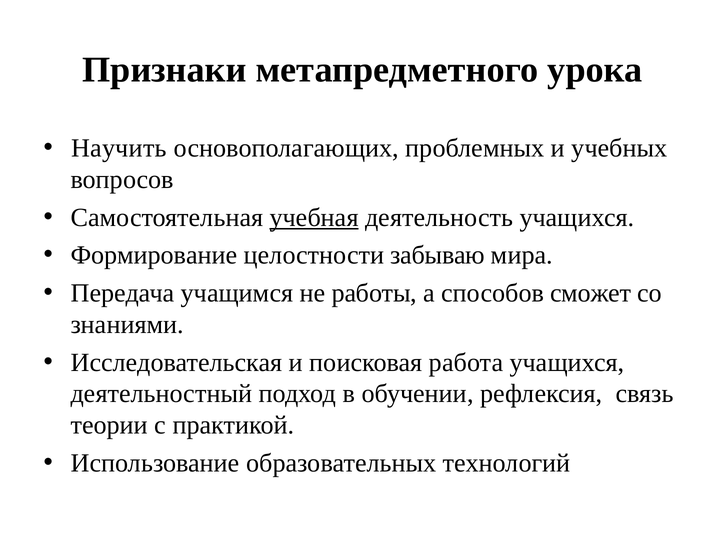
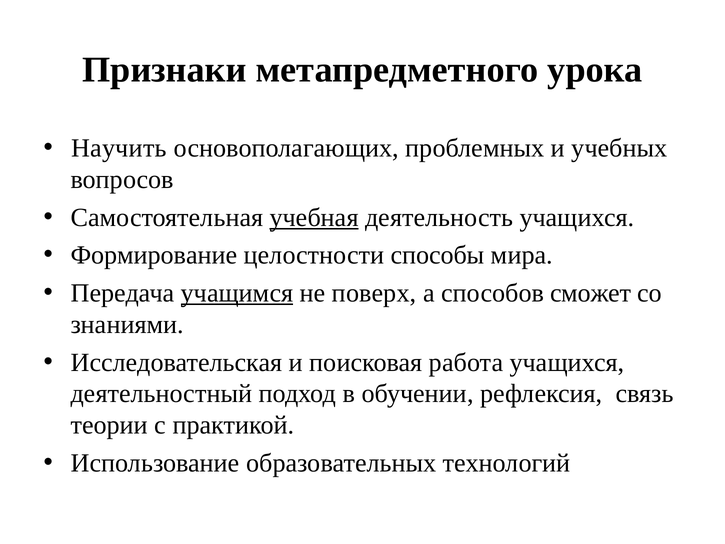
забываю: забываю -> способы (438, 255)
учащимся underline: none -> present (237, 293)
работы: работы -> поверх (374, 293)
